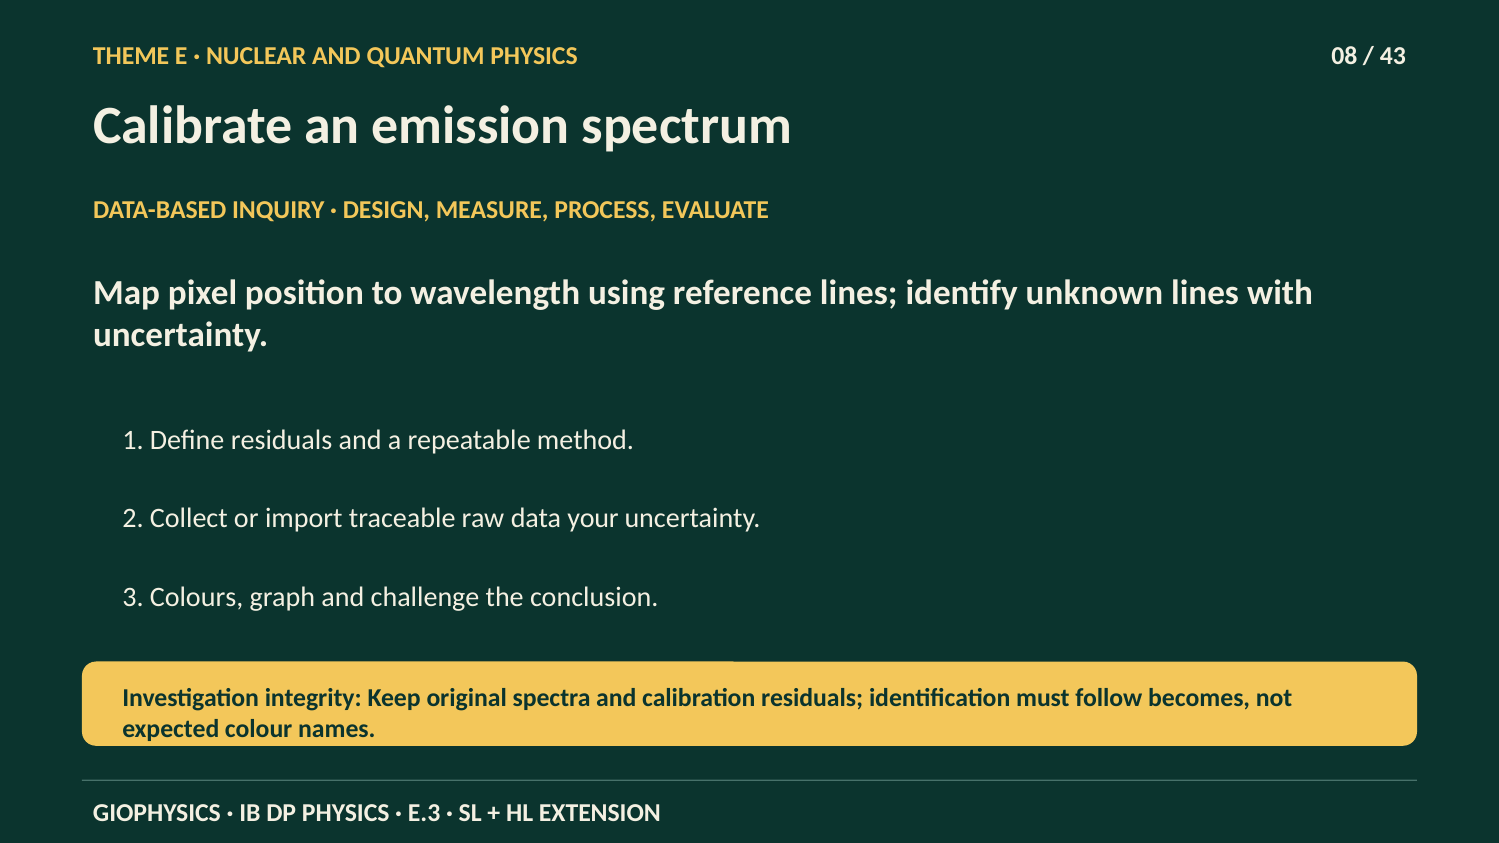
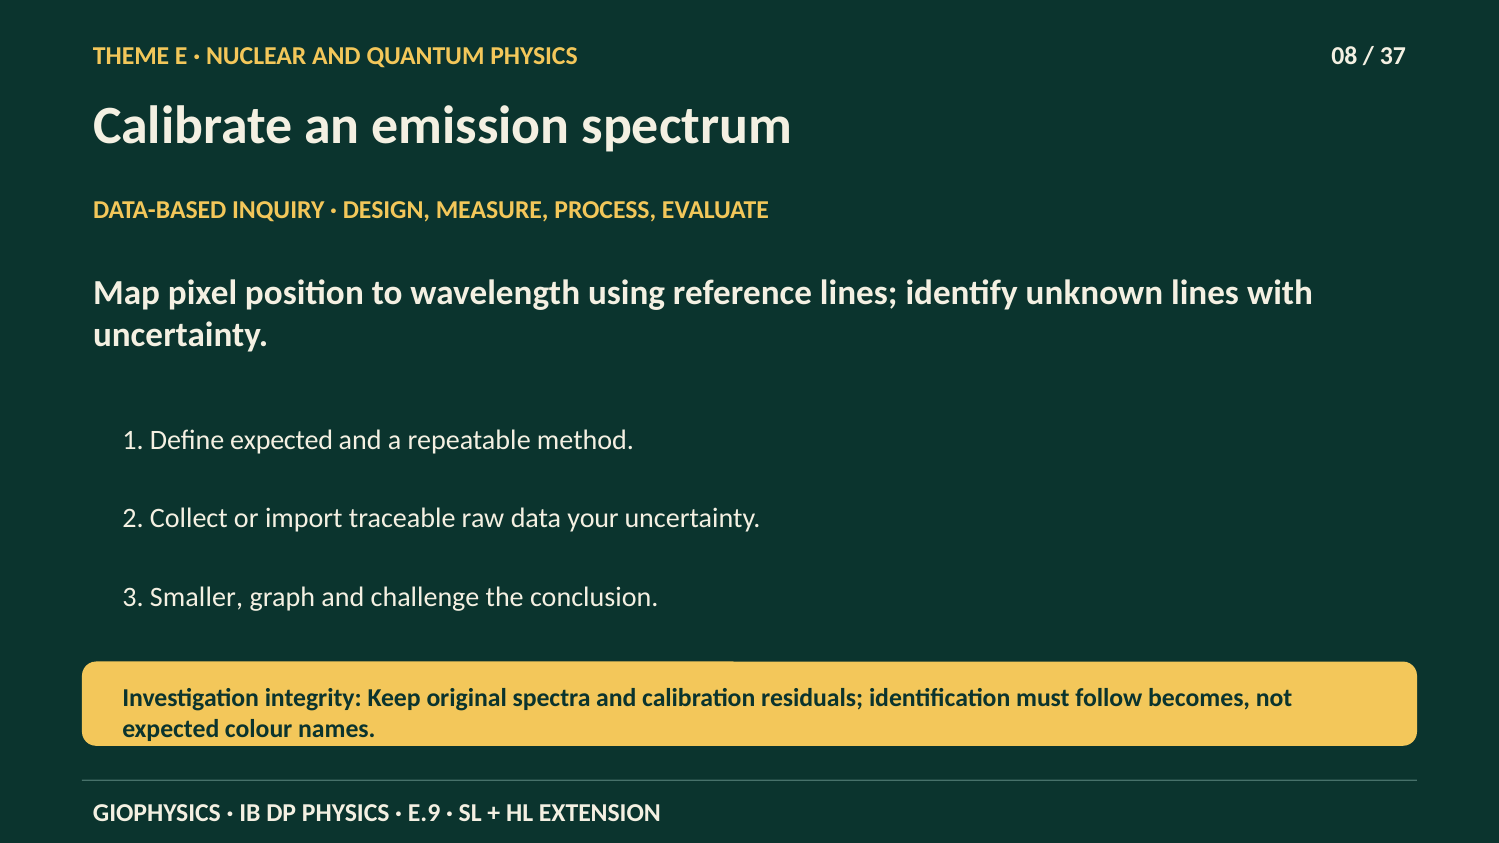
43: 43 -> 37 (1393, 56)
Define residuals: residuals -> expected (282, 440)
Colours: Colours -> Smaller (196, 597)
E.3: E.3 -> E.9 (424, 813)
